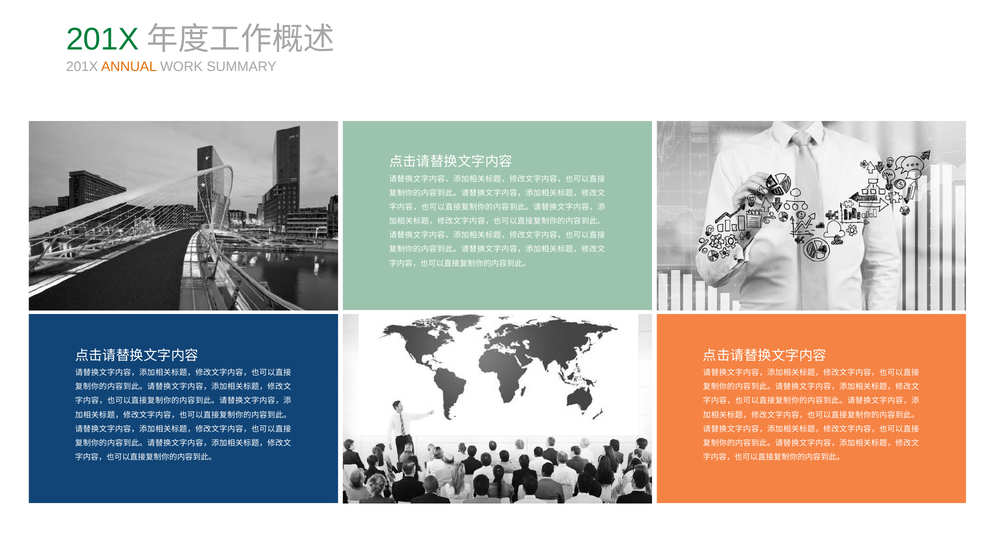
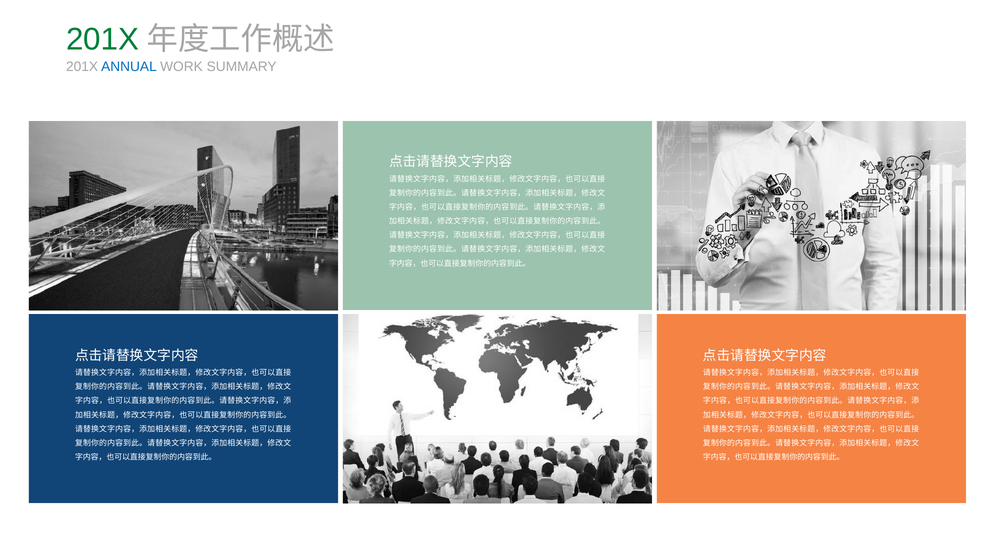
ANNUAL colour: orange -> blue (129, 67)
